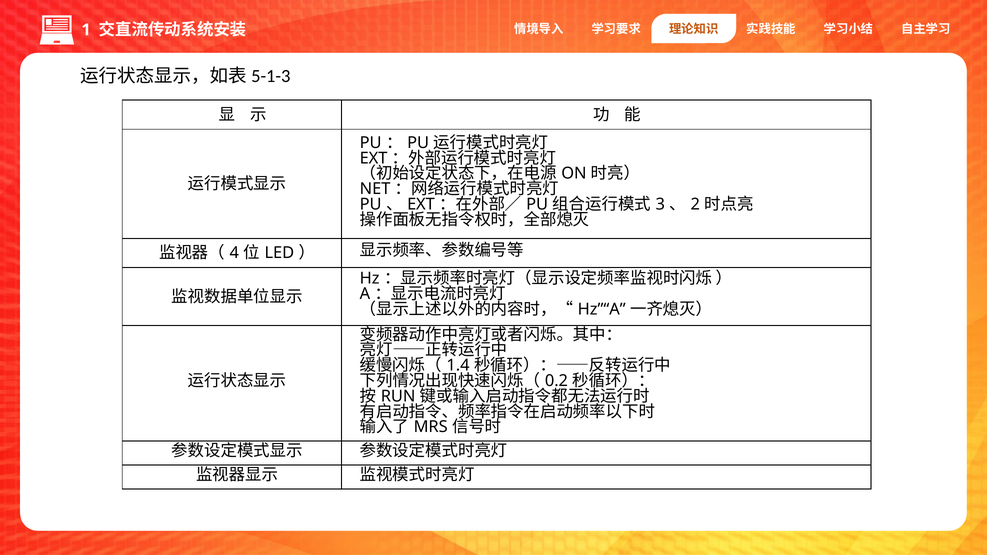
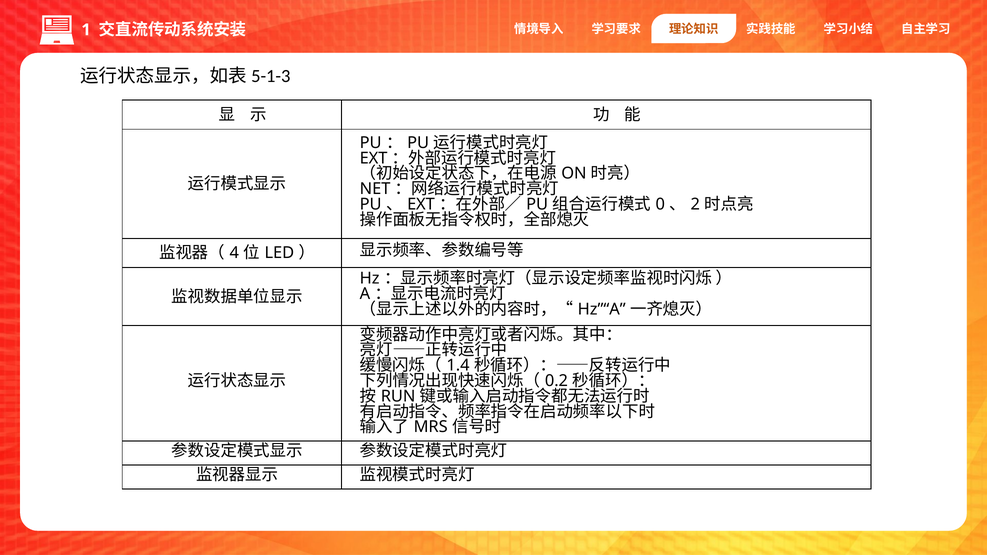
3: 3 -> 0 (660, 204)
